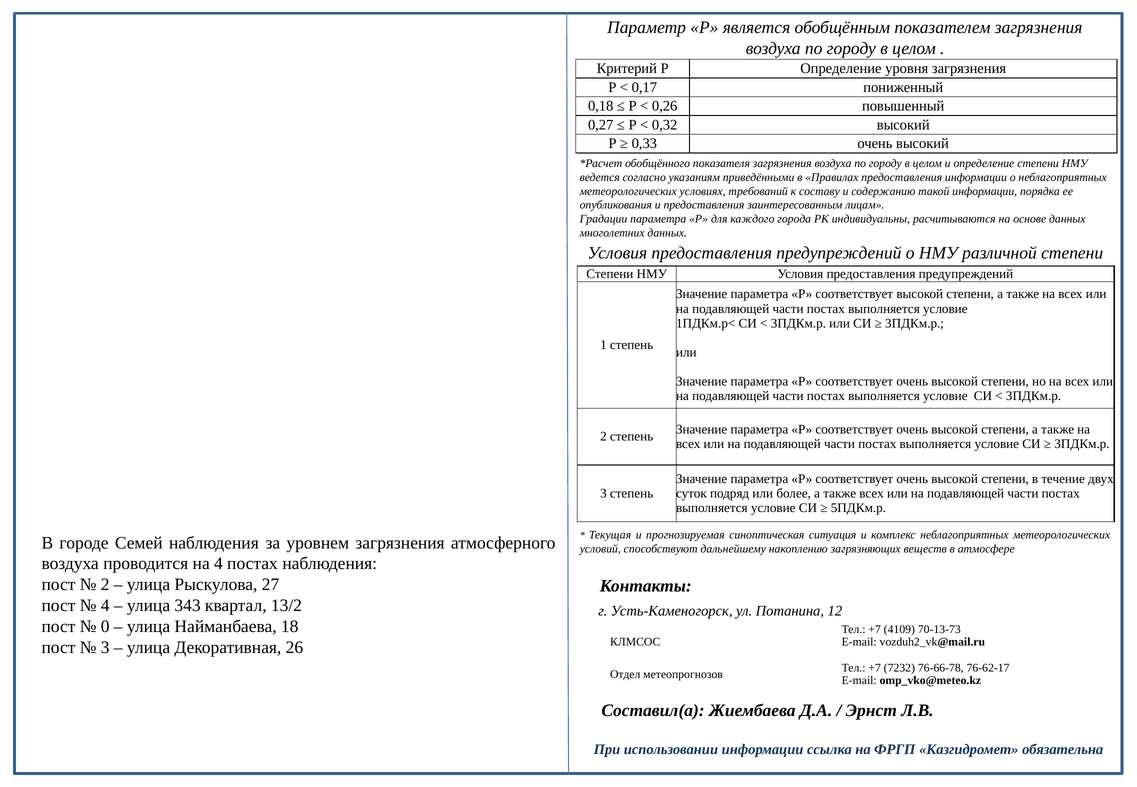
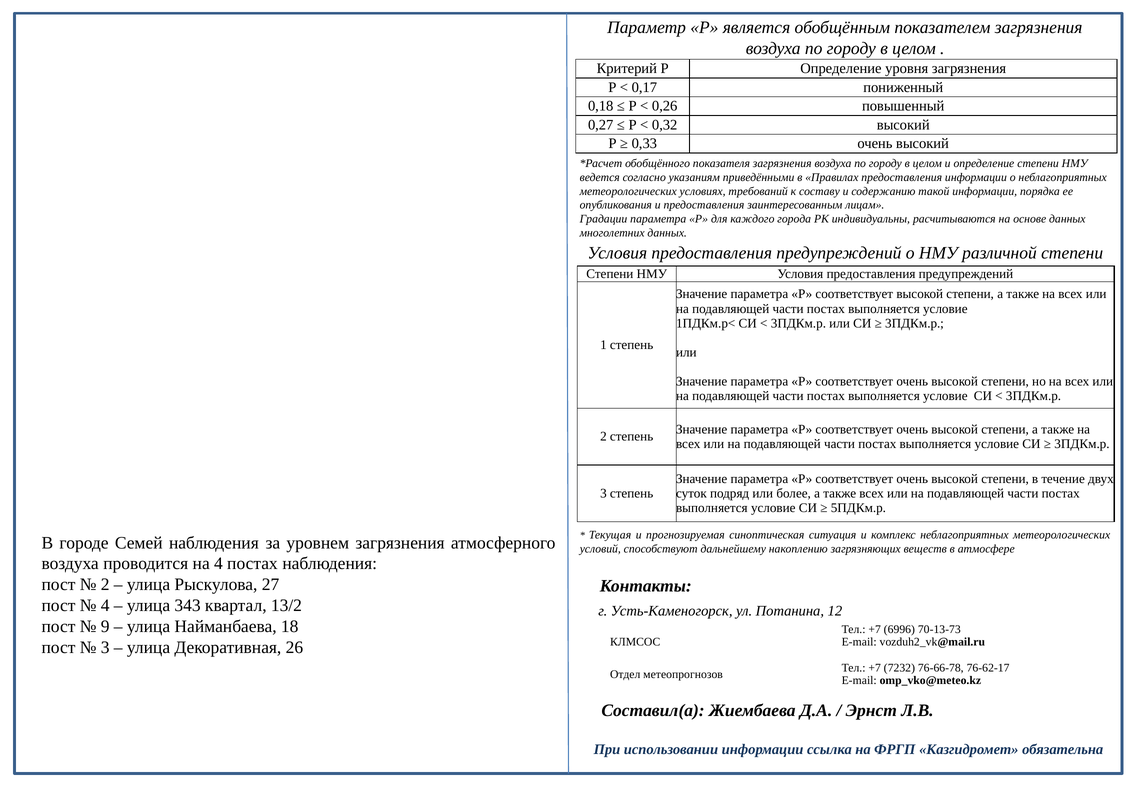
0: 0 -> 9 (105, 627)
4109: 4109 -> 6996 (899, 629)
